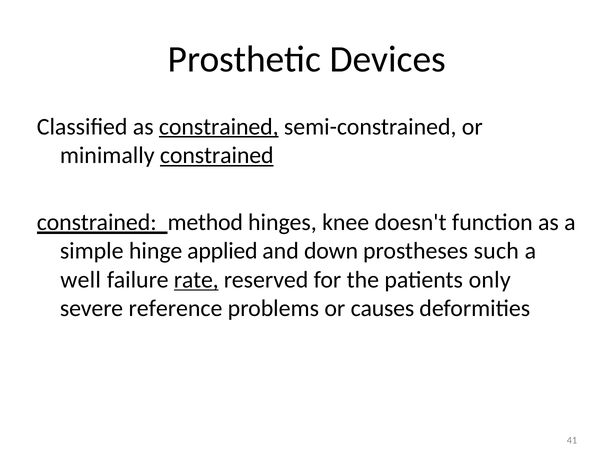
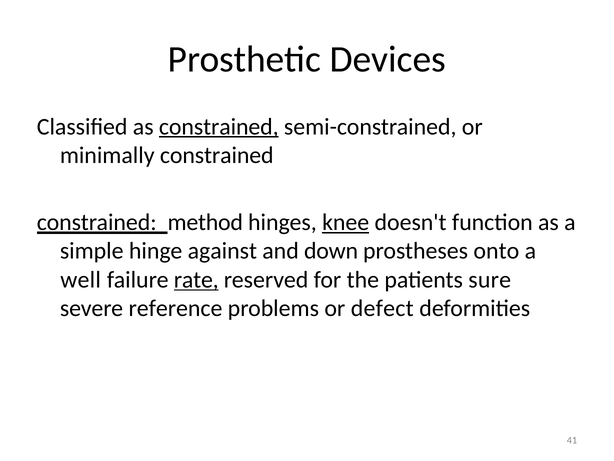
constrained underline: present -> none (217, 155)
knee underline: none -> present (346, 222)
applied: applied -> against (222, 251)
such: such -> onto (496, 251)
only: only -> sure (490, 279)
causes: causes -> defect (382, 308)
